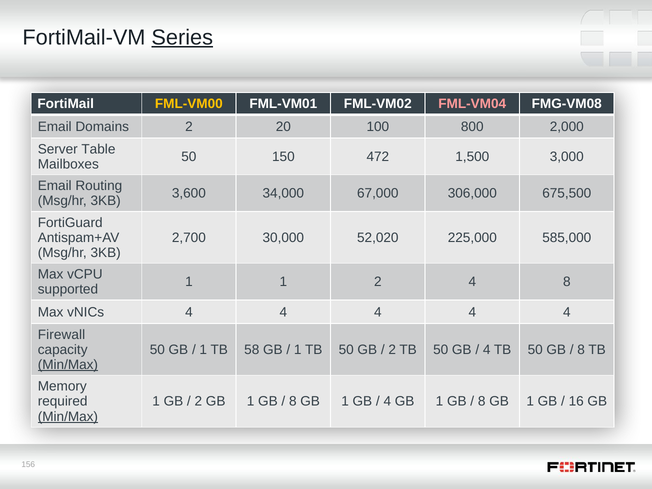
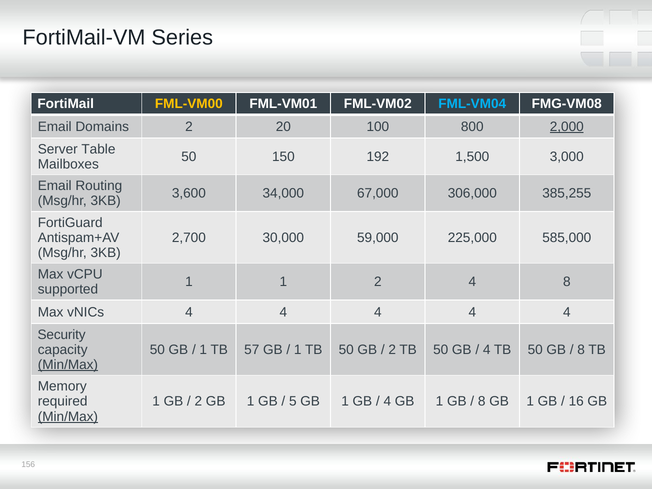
Series underline: present -> none (182, 37)
FML-VM04 colour: pink -> light blue (472, 104)
2,000 underline: none -> present (567, 127)
472: 472 -> 192 (378, 157)
675,500: 675,500 -> 385,255 (567, 193)
52,020: 52,020 -> 59,000 (378, 238)
Firewall: Firewall -> Security (62, 335)
58: 58 -> 57 (252, 350)
8: 8 -> 5 (293, 401)
